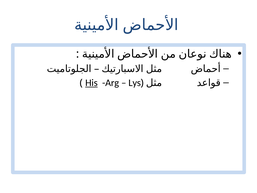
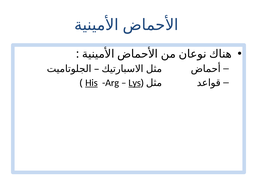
Lys underline: none -> present (135, 83)
